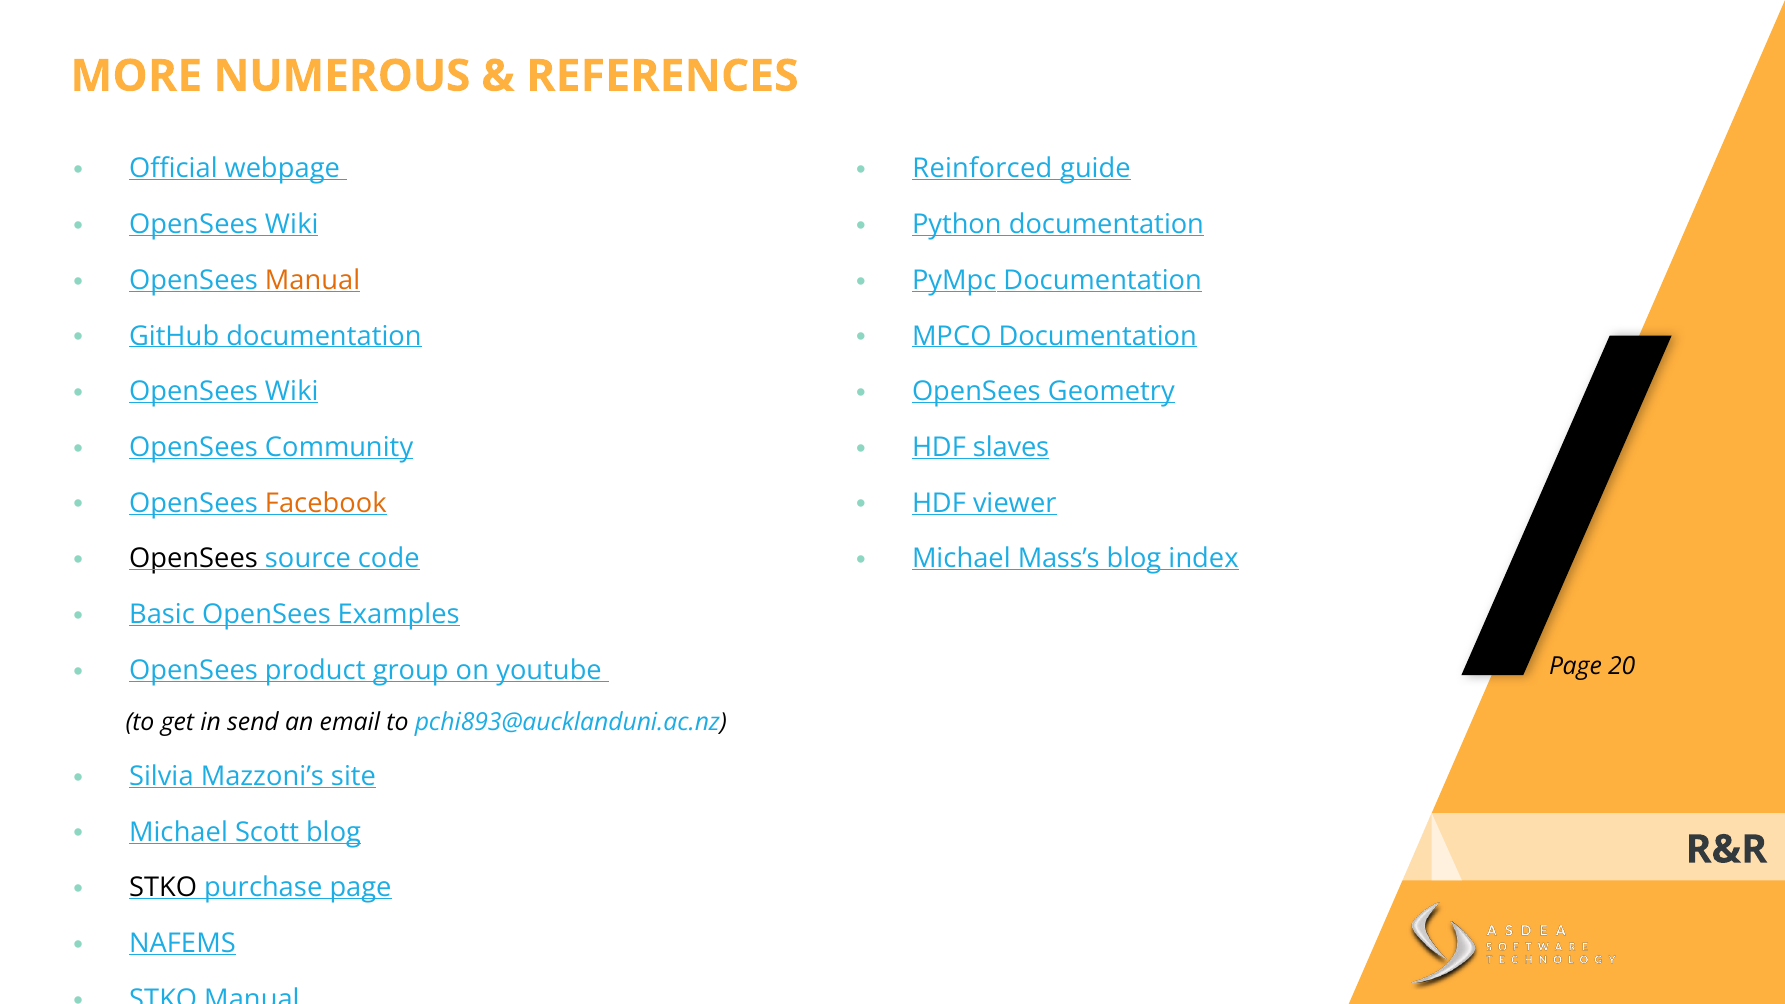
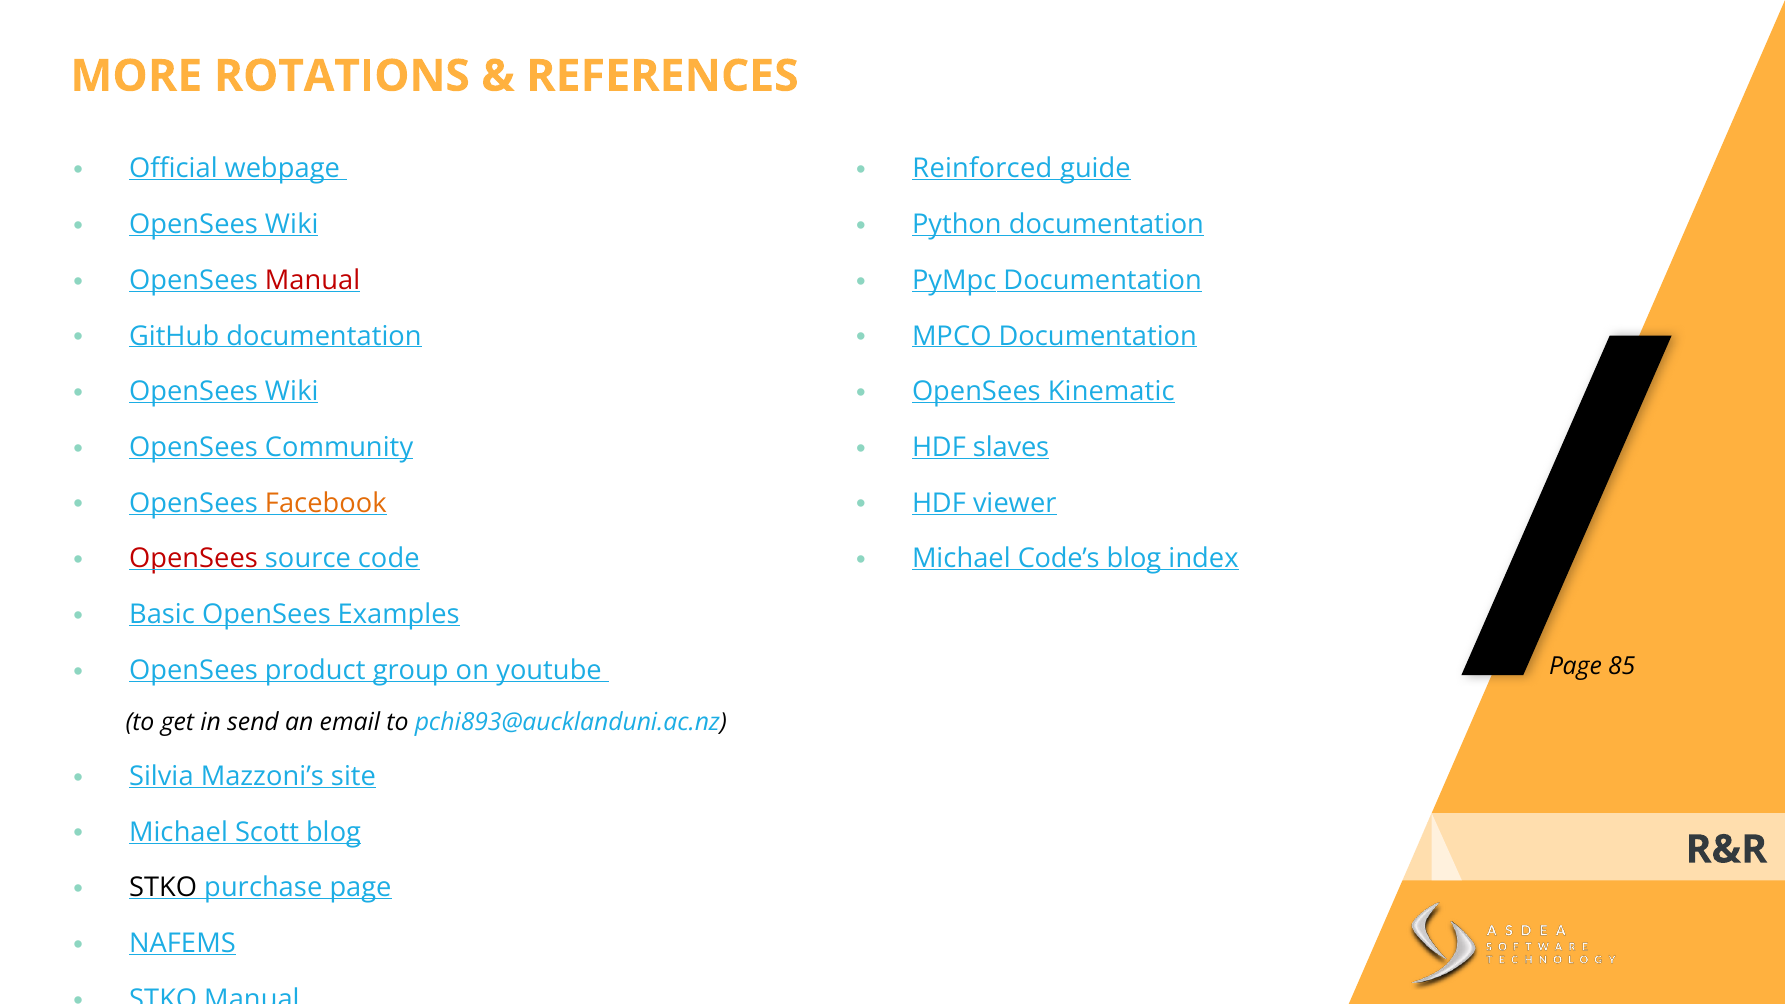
NUMEROUS: NUMEROUS -> ROTATIONS (342, 76)
Manual colour: orange -> red (313, 280)
Geometry: Geometry -> Kinematic (1111, 392)
OpenSees colour: black -> red (194, 559)
Mass’s: Mass’s -> Code’s (1059, 559)
20: 20 -> 85 (1622, 666)
